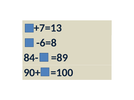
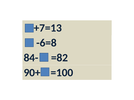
=89: =89 -> =82 (59, 58)
